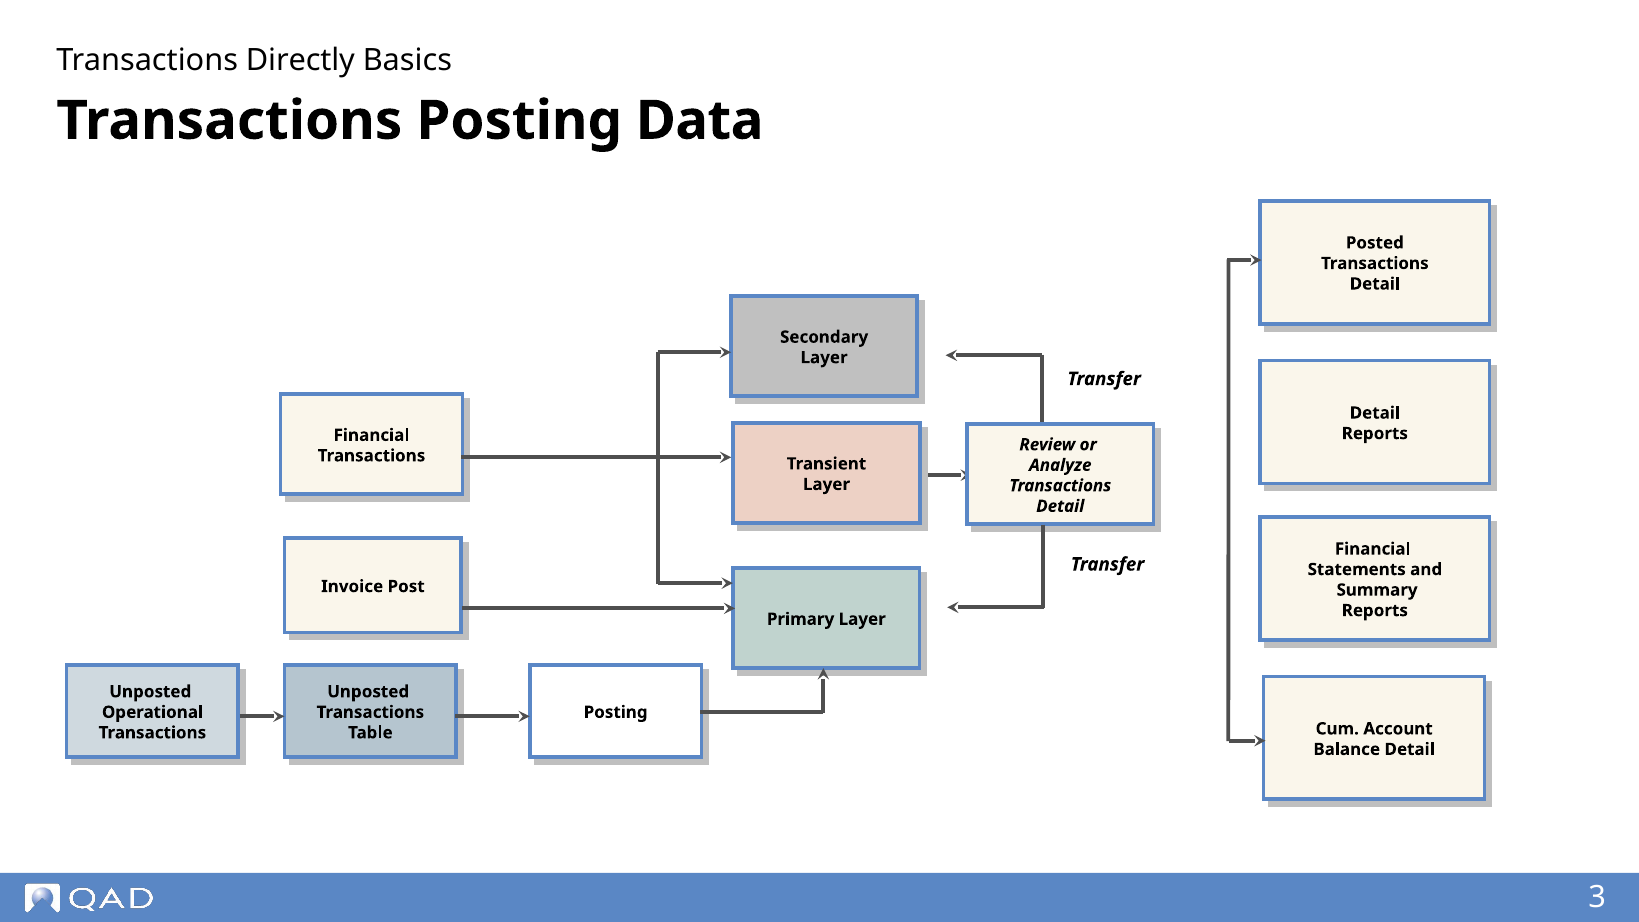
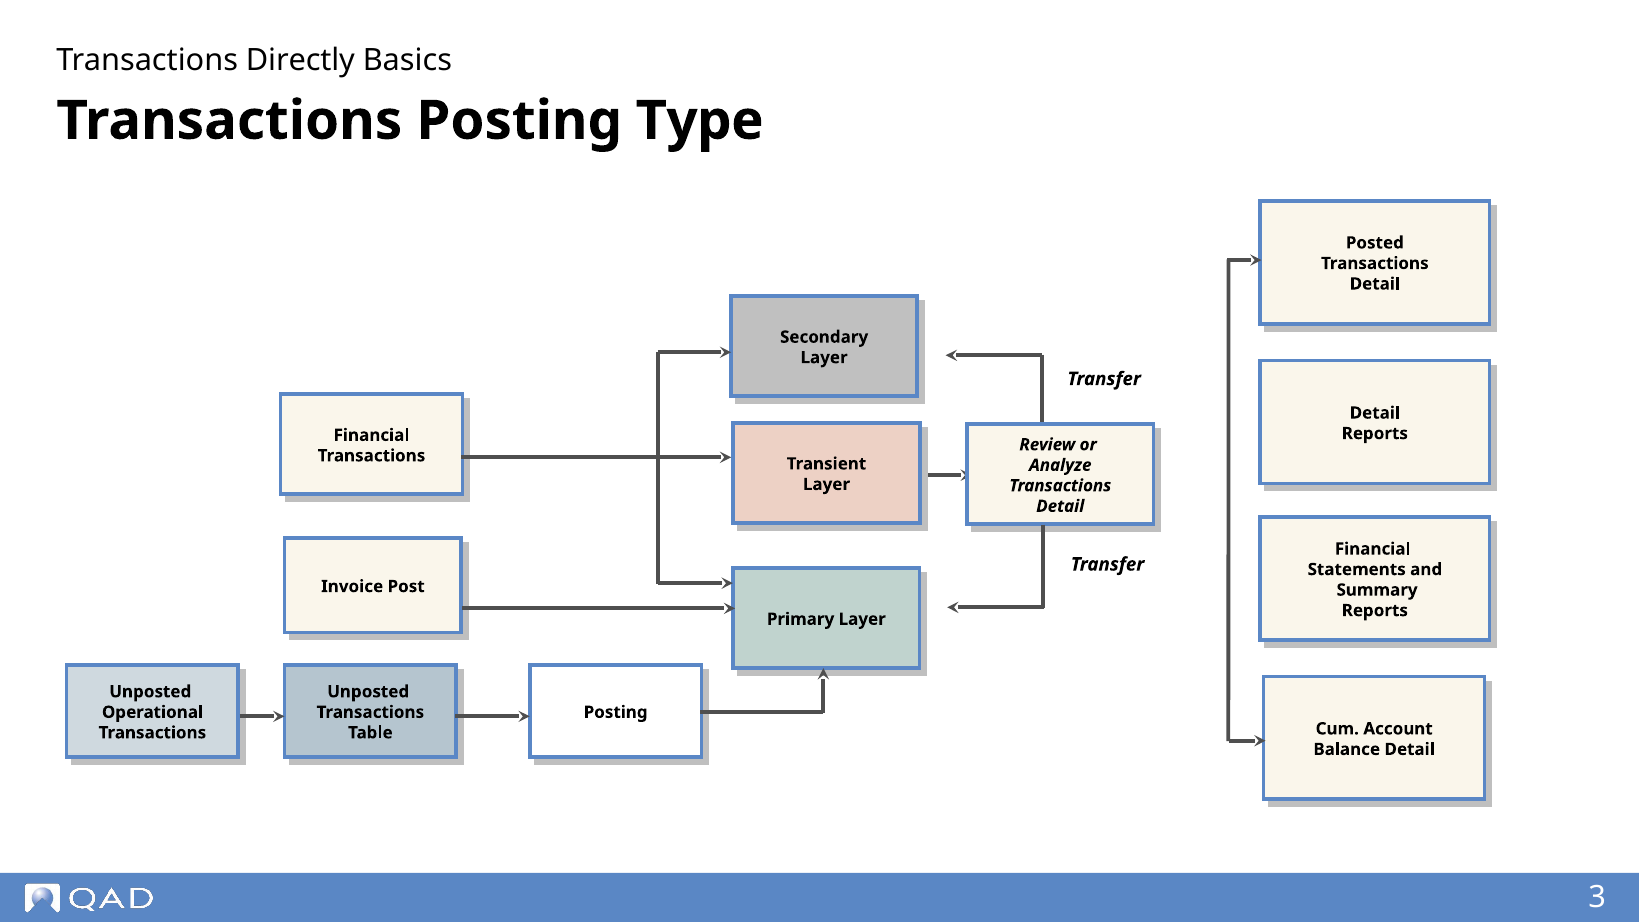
Data: Data -> Type (700, 121)
